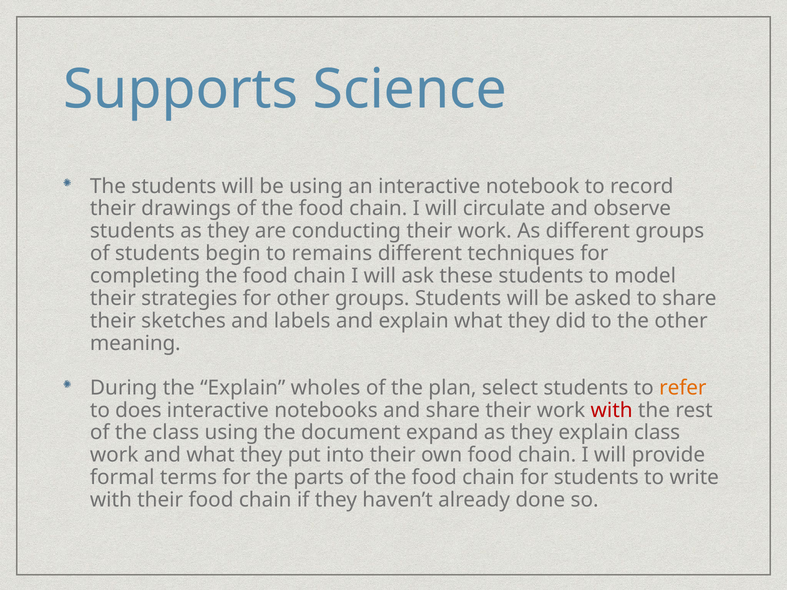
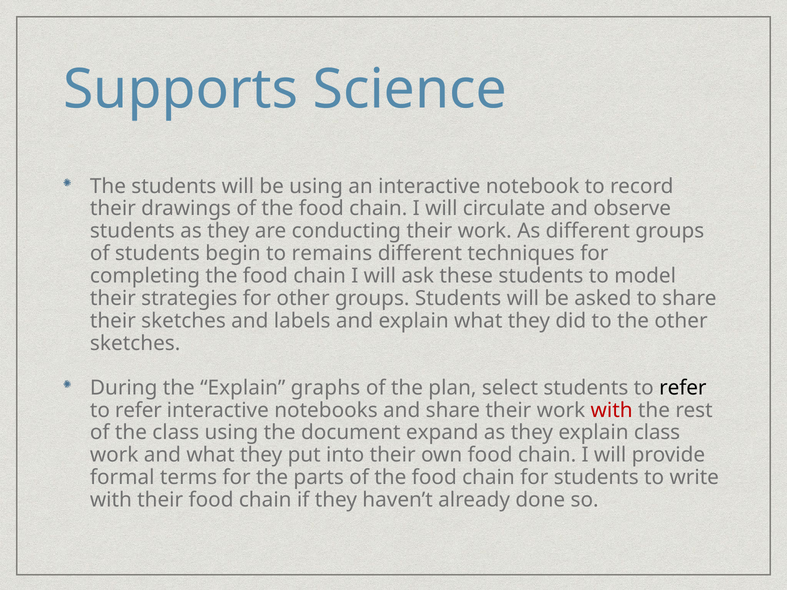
meaning: meaning -> sketches (135, 343)
wholes: wholes -> graphs (326, 388)
refer colour: orange -> black (683, 388)
does: does -> refer (138, 410)
